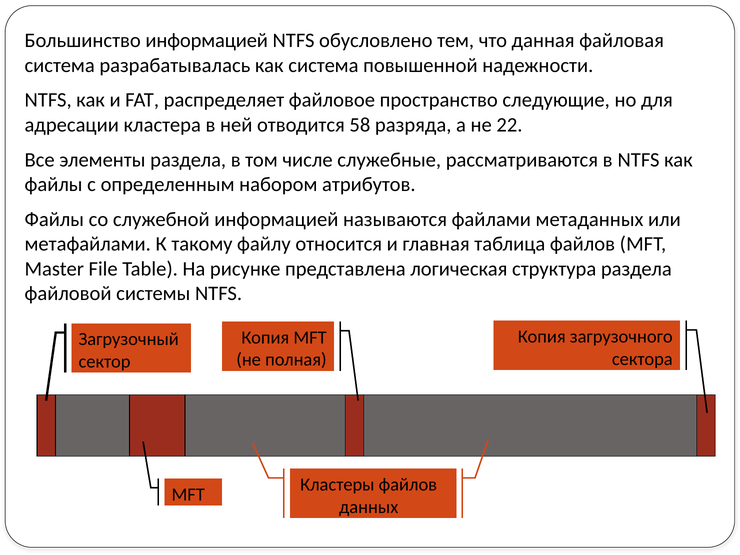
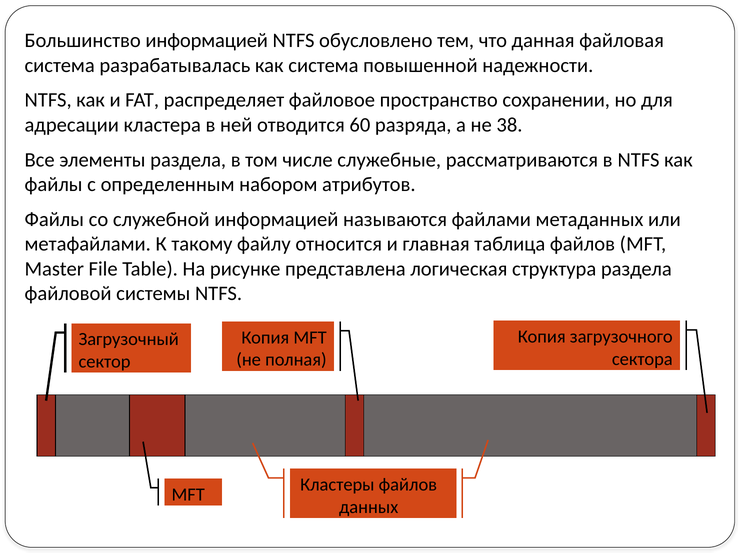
следующие: следующие -> сохранении (556, 100)
58: 58 -> 60 (360, 125)
22: 22 -> 38 (509, 125)
